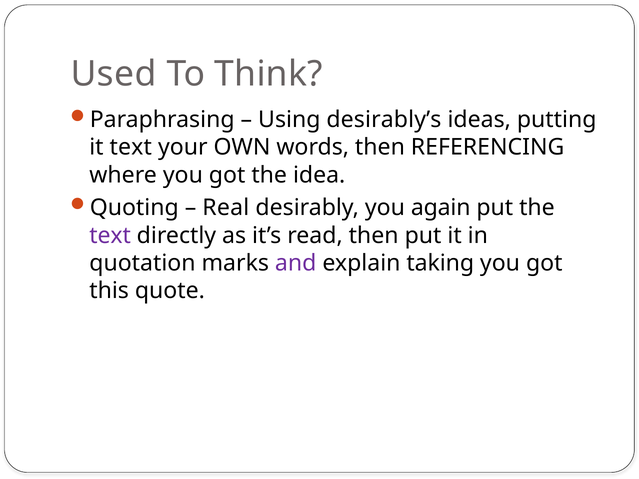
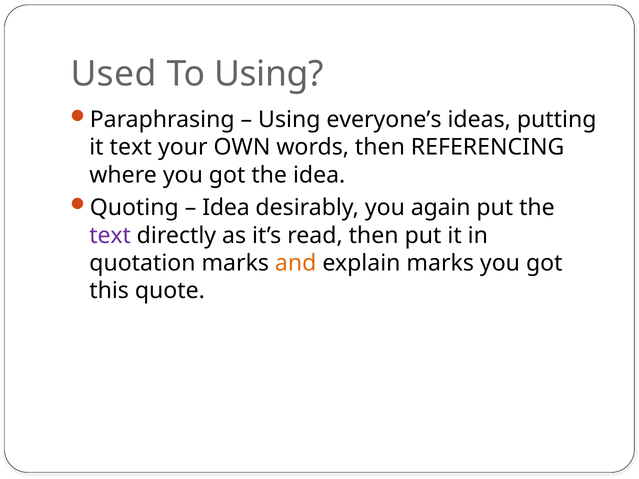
To Think: Think -> Using (269, 74)
desirably’s: desirably’s -> everyone’s (384, 120)
Real: Real -> Idea (226, 208)
and colour: purple -> orange (296, 263)
explain taking: taking -> marks (440, 263)
